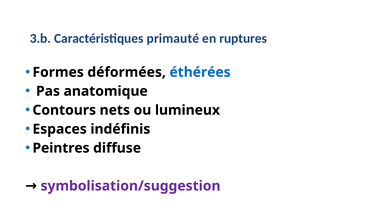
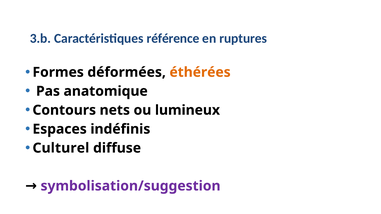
primauté: primauté -> référence (173, 38)
éthérées colour: blue -> orange (200, 72)
Peintres: Peintres -> Culturel (61, 148)
